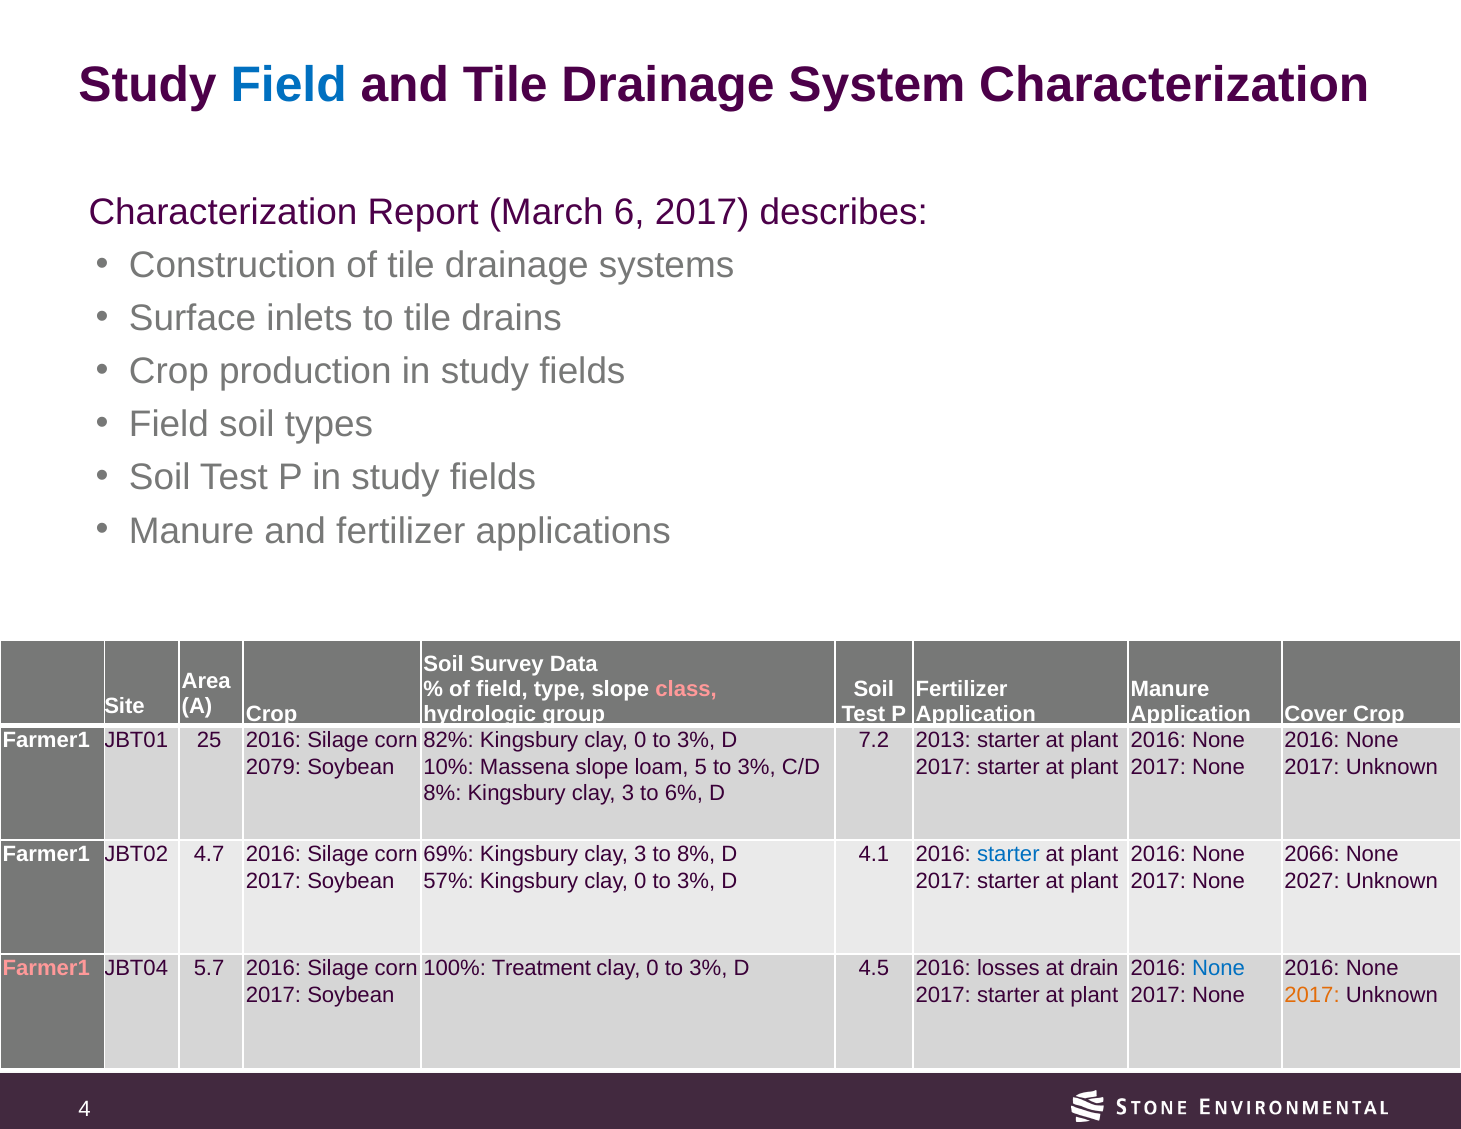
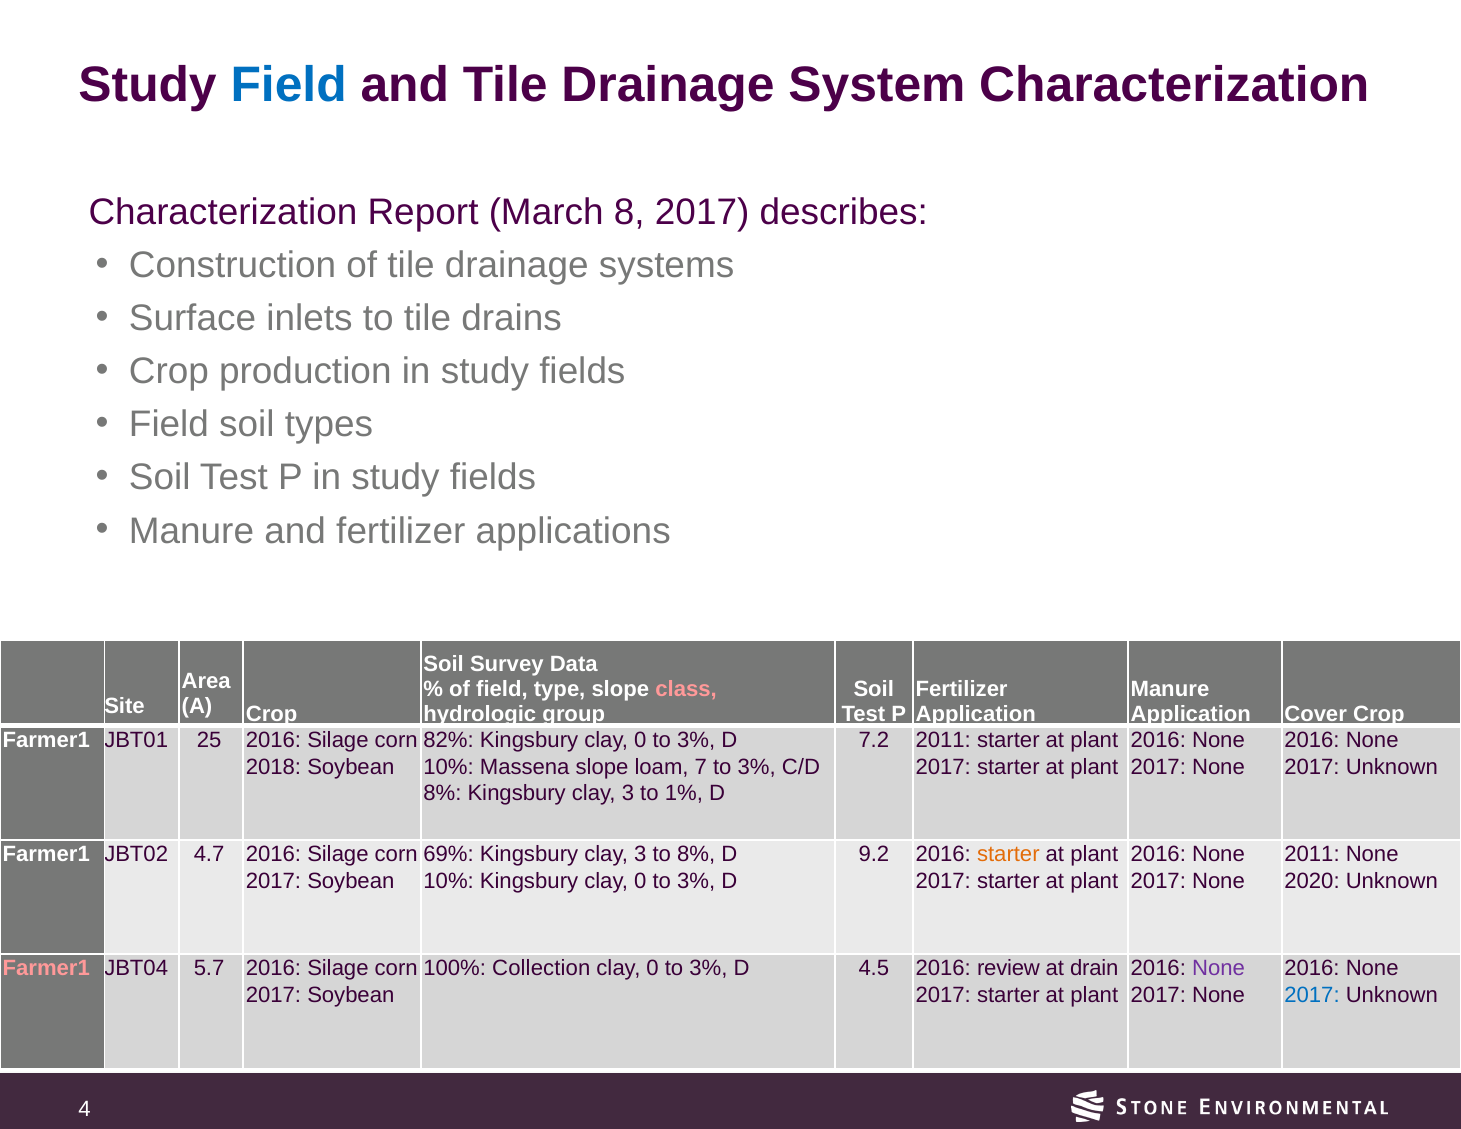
6: 6 -> 8 (629, 212)
7.2 2013: 2013 -> 2011 (943, 740)
2079: 2079 -> 2018 (273, 767)
5: 5 -> 7 (701, 767)
6%: 6% -> 1% (684, 793)
4.1: 4.1 -> 9.2 (874, 855)
starter colour: blue -> orange (1008, 855)
2066: 2066 -> 2011 (1312, 855)
57%: 57% -> 10% (449, 881)
2027: 2027 -> 2020 (1312, 881)
Treatment: Treatment -> Collection (541, 969)
losses: losses -> review (1008, 969)
None colour: blue -> purple (1219, 969)
2017 colour: orange -> blue (1312, 995)
